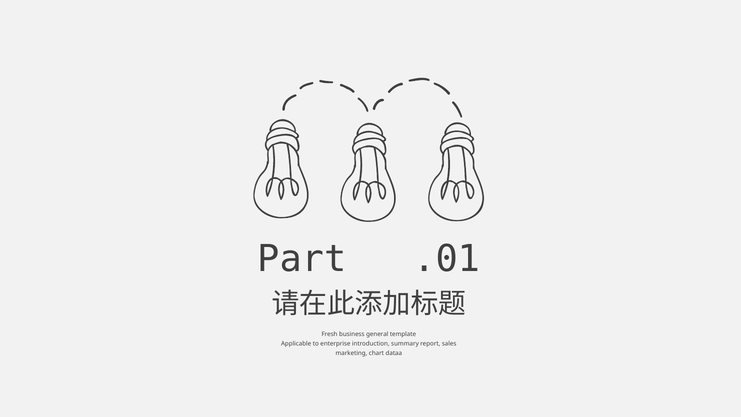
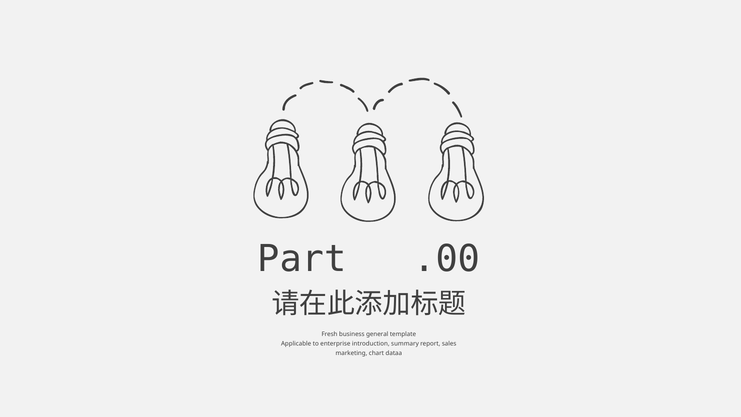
.01: .01 -> .00 (447, 259)
